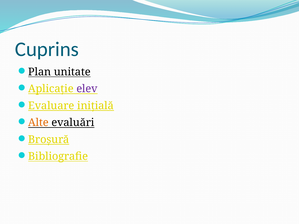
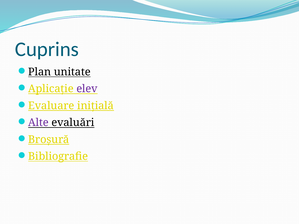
Alte colour: orange -> purple (38, 123)
